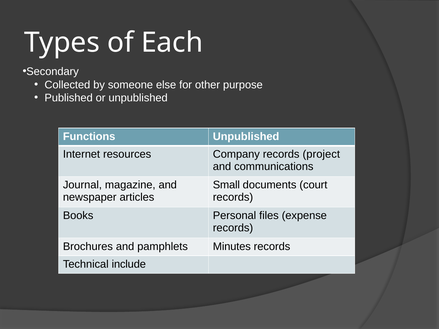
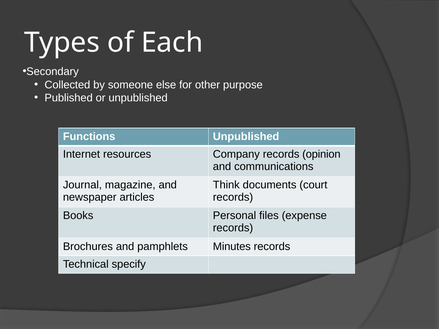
project: project -> opinion (321, 154)
Small: Small -> Think (226, 185)
include: include -> specify (129, 264)
